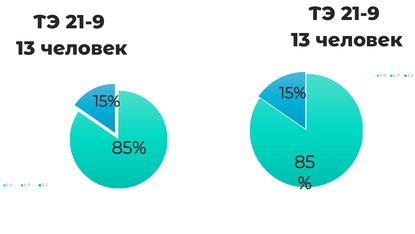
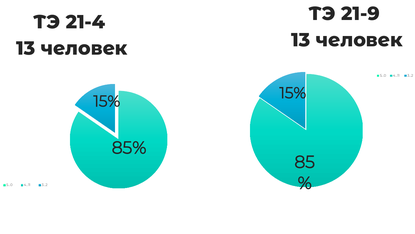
21-9: 21-9 -> 21-4 (85, 22)
